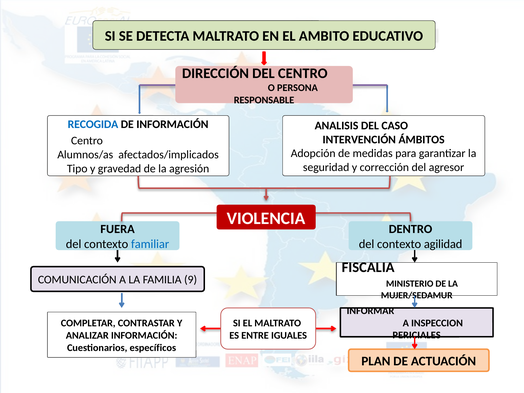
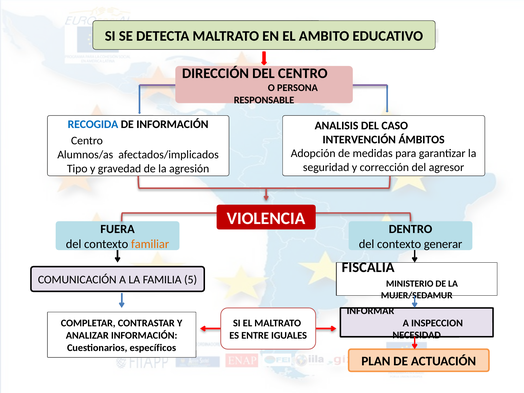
familiar colour: blue -> orange (150, 244)
agilidad: agilidad -> generar (443, 244)
9: 9 -> 5 (191, 280)
PERICIALES: PERICIALES -> NECESIDAD (417, 335)
